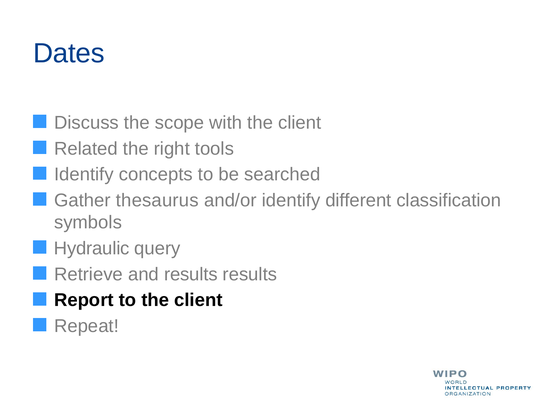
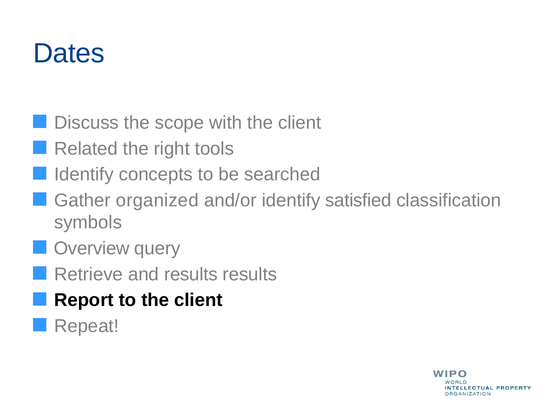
thesaurus: thesaurus -> organized (157, 200)
different: different -> satisfied (358, 200)
Hydraulic: Hydraulic -> Overview (92, 249)
